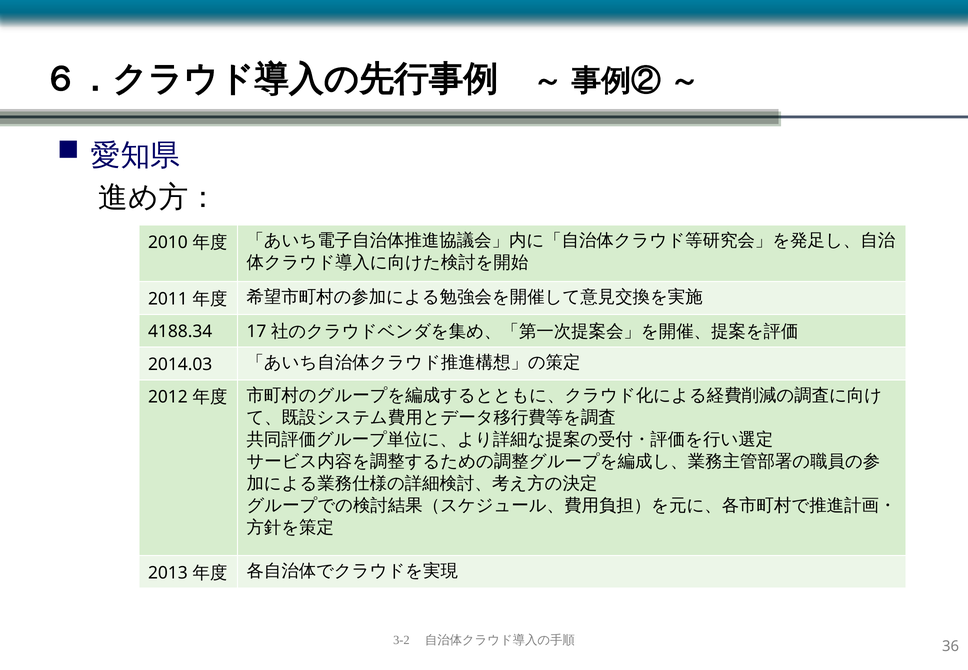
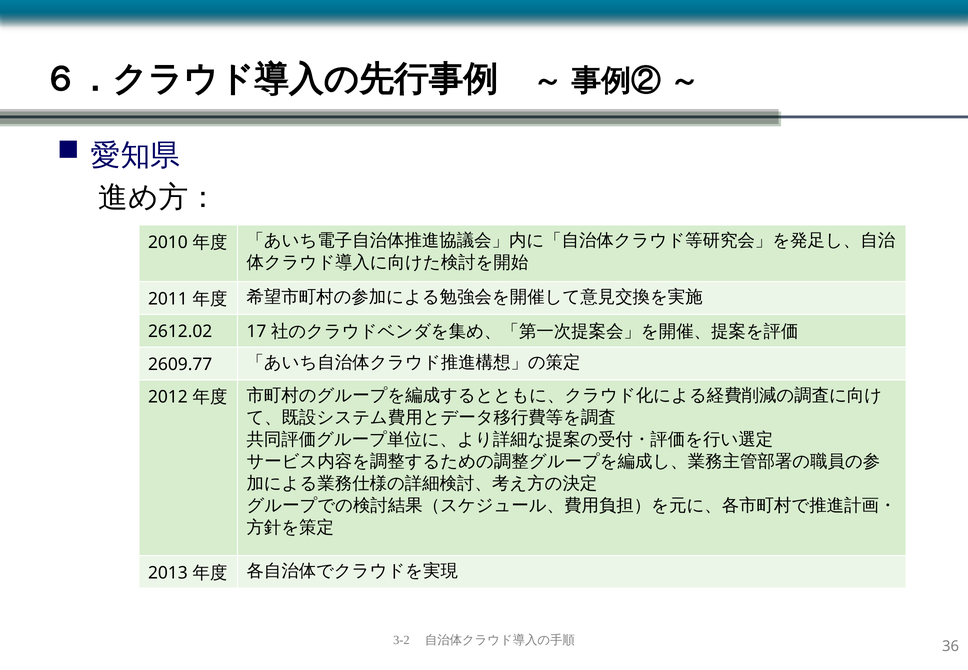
4188.34: 4188.34 -> 2612.02 (180, 332)
2014.03: 2014.03 -> 2609.77 (180, 364)
